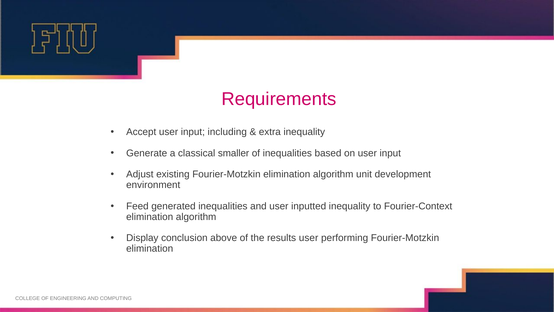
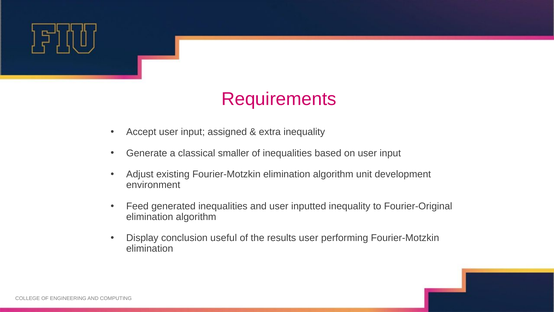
including: including -> assigned (227, 132)
Fourier-Context: Fourier-Context -> Fourier-Original (418, 206)
above: above -> useful (224, 238)
